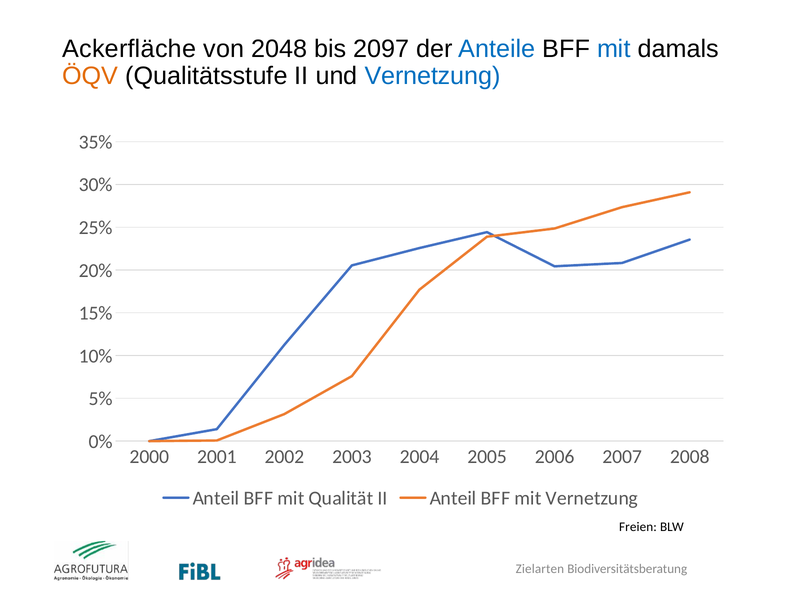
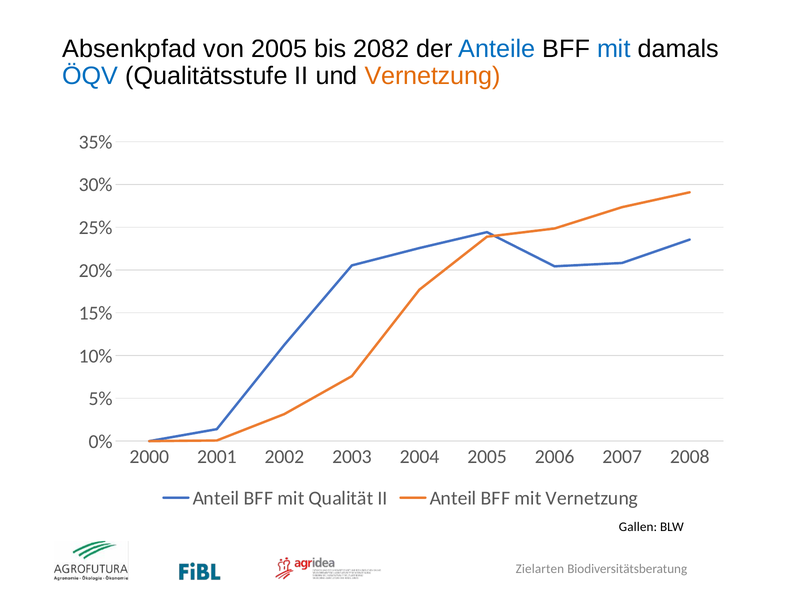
Ackerfläche: Ackerfläche -> Absenkpfad (129, 49)
von 2048: 2048 -> 2005 (279, 49)
2097: 2097 -> 2082 (381, 49)
ÖQV colour: orange -> blue (90, 76)
Vernetzung colour: blue -> orange (433, 76)
Freien: Freien -> Gallen (638, 527)
